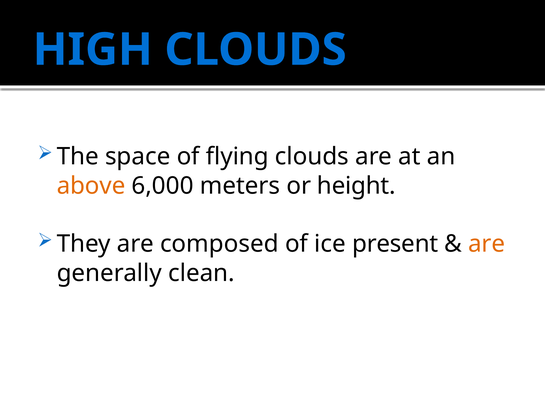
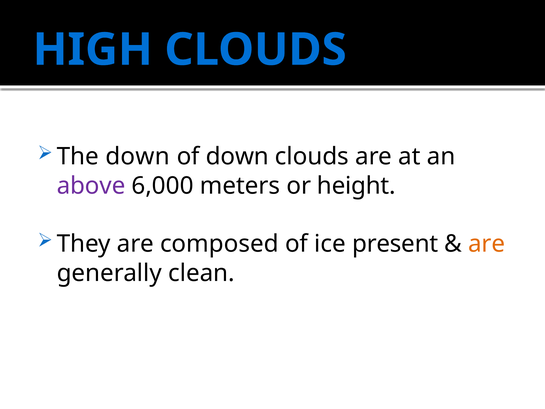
The space: space -> down (138, 157)
of flying: flying -> down (237, 157)
above colour: orange -> purple (91, 186)
